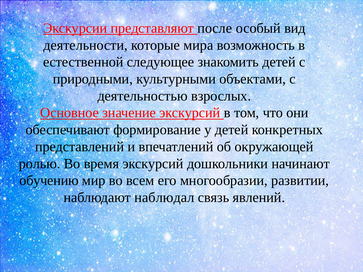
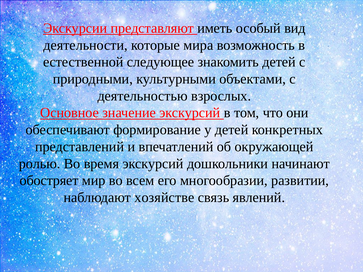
после: после -> иметь (215, 28)
обучению: обучению -> обостряет (49, 181)
наблюдал: наблюдал -> хозяйстве (164, 198)
